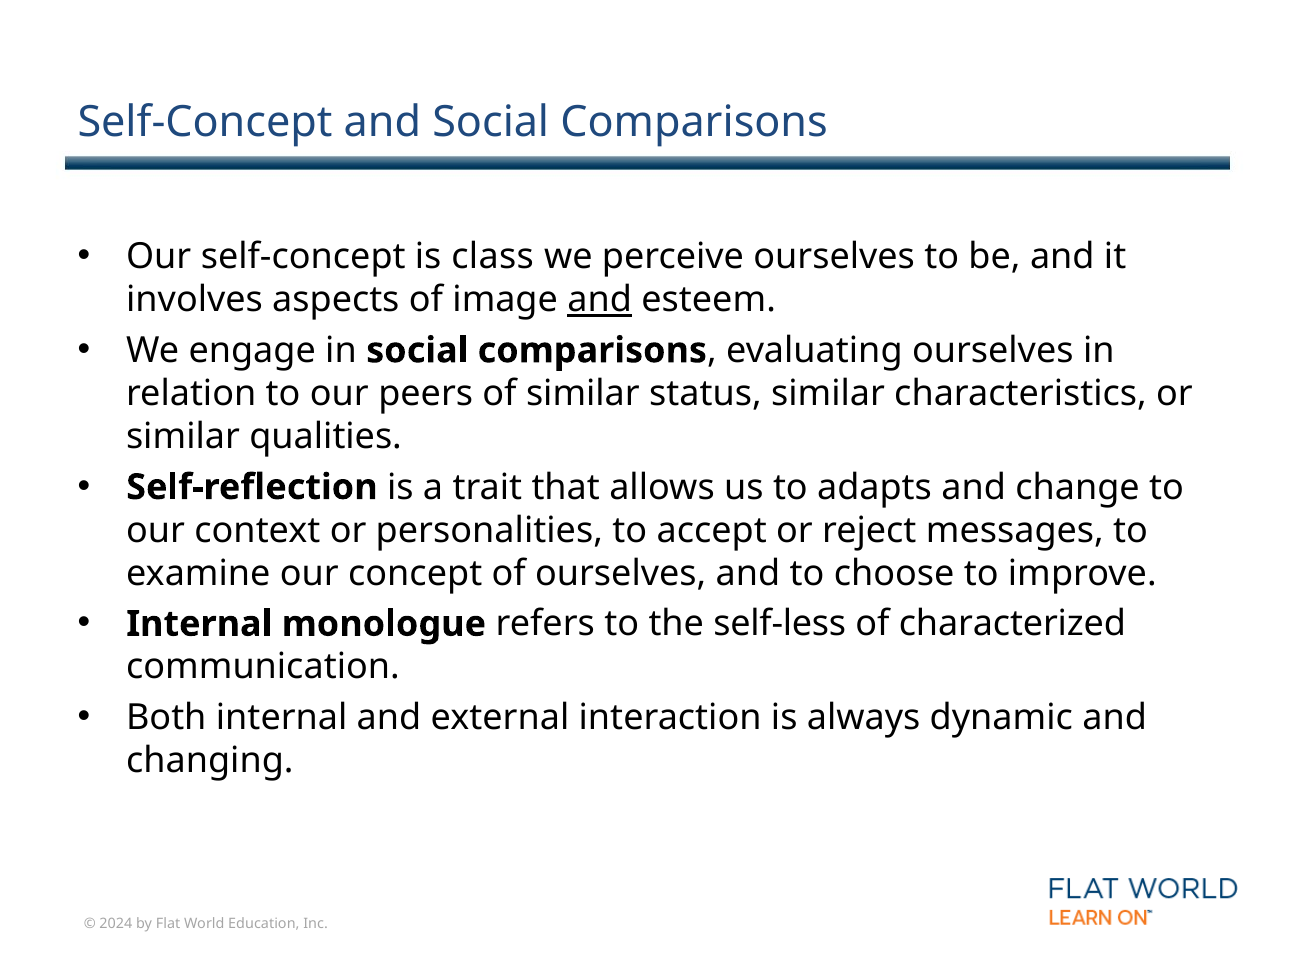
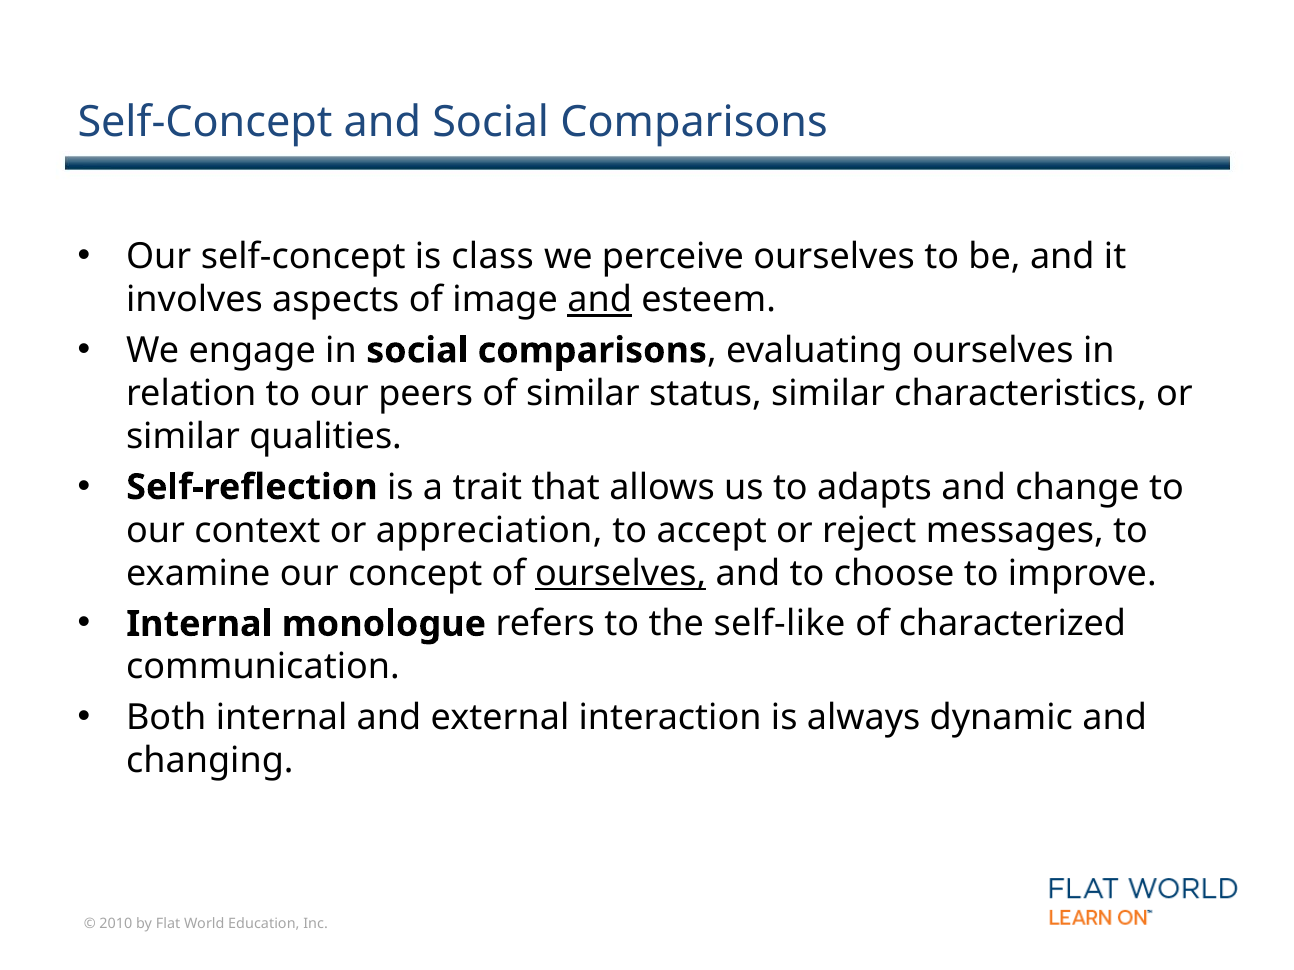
personalities: personalities -> appreciation (489, 531)
ourselves underline: none -> present (621, 574)
self-less: self-less -> self-like (779, 624)
2024: 2024 -> 2010 (116, 924)
